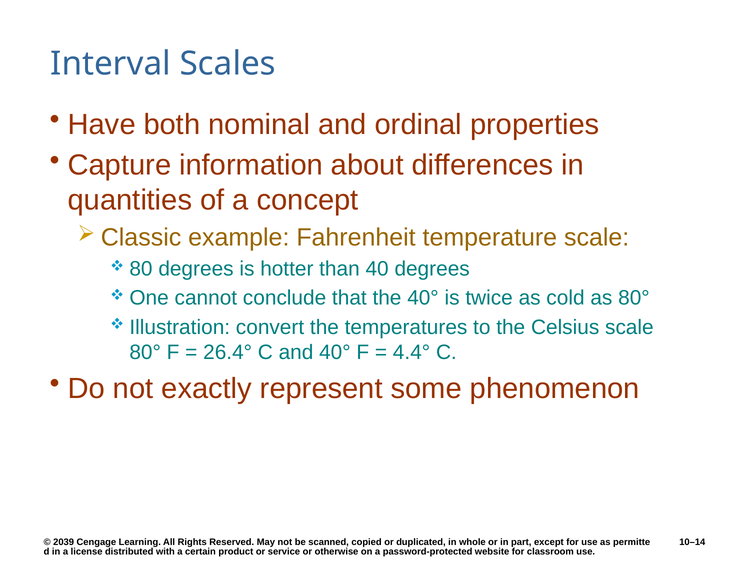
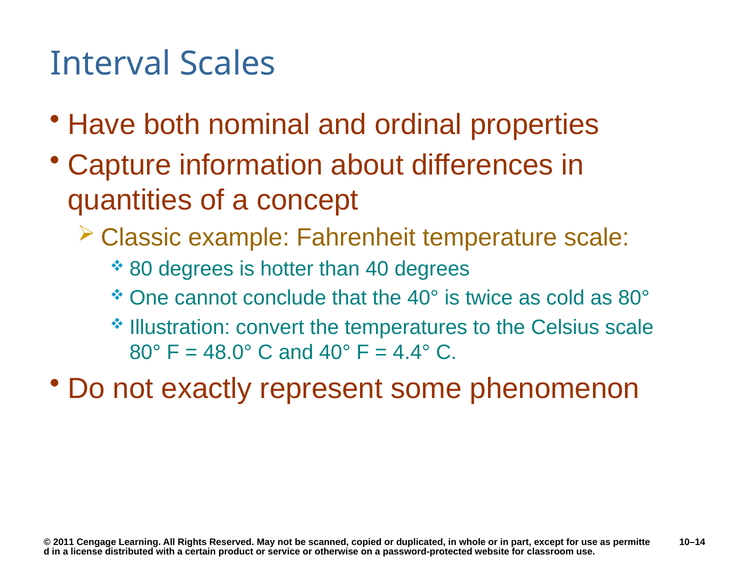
26.4°: 26.4° -> 48.0° (228, 352)
2039: 2039 -> 2011 (64, 542)
